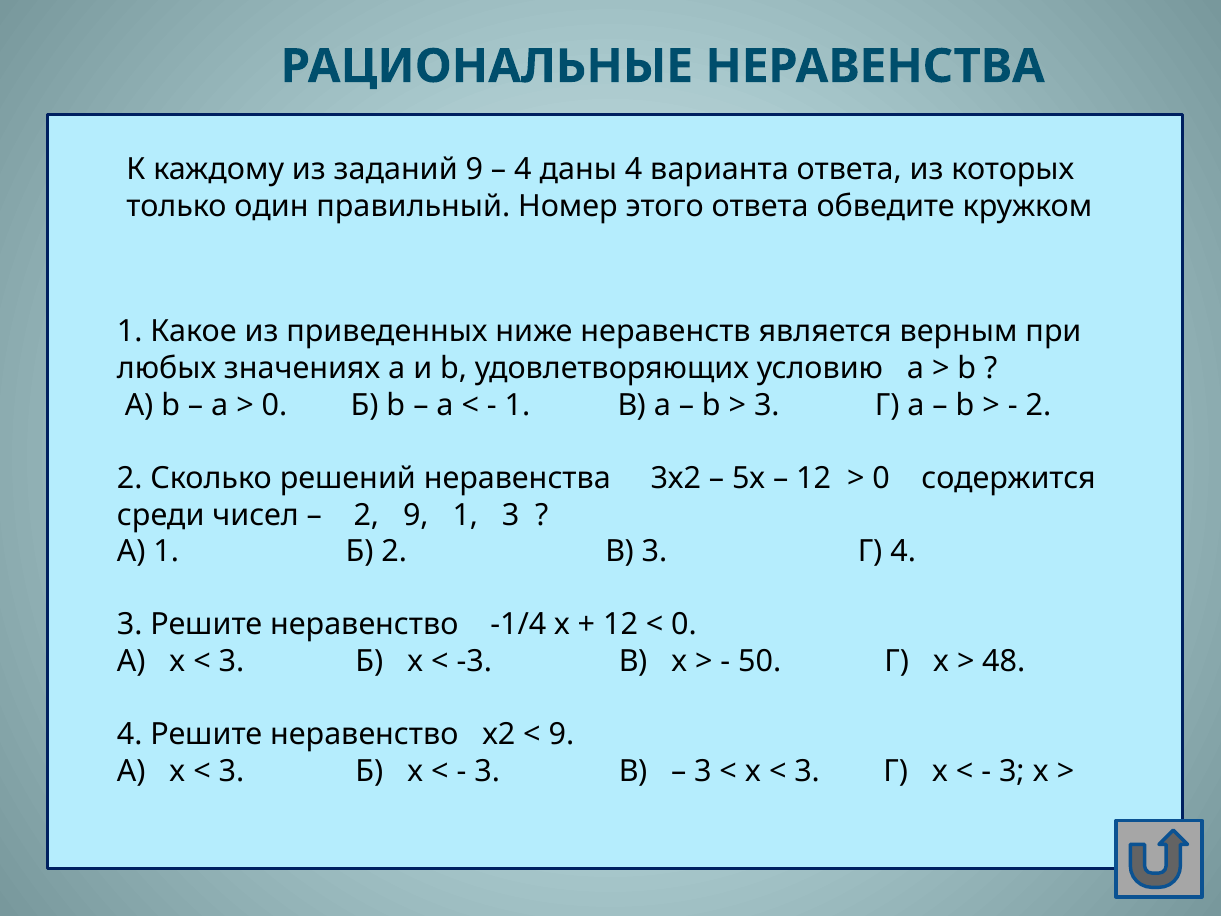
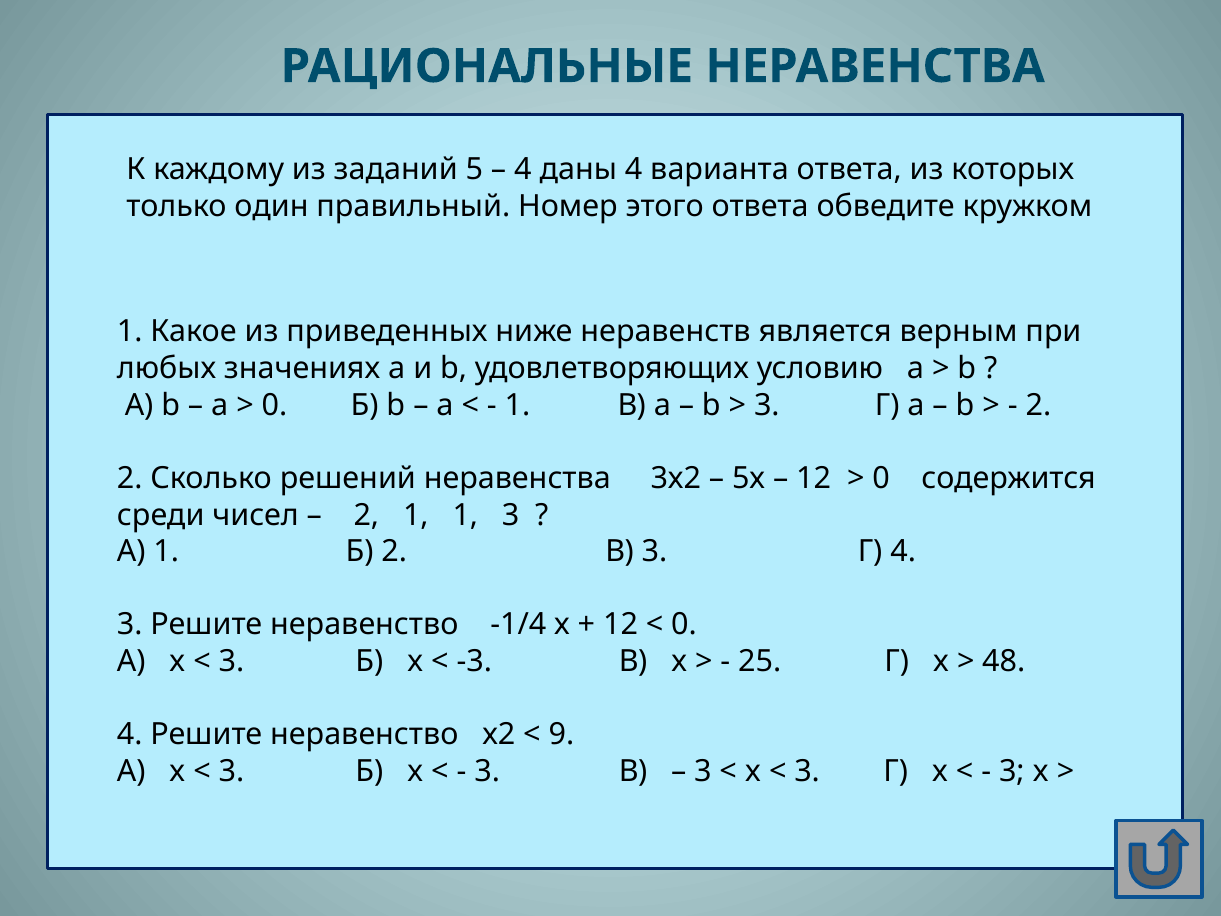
заданий 9: 9 -> 5 (474, 170)
2 9: 9 -> 1 (416, 515)
50: 50 -> 25 (760, 661)
